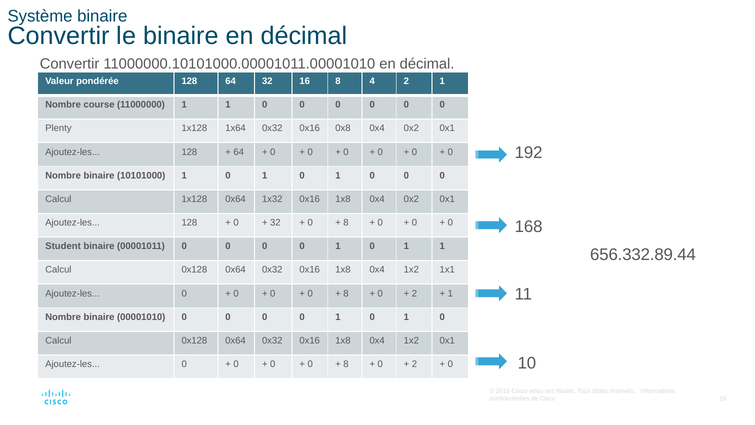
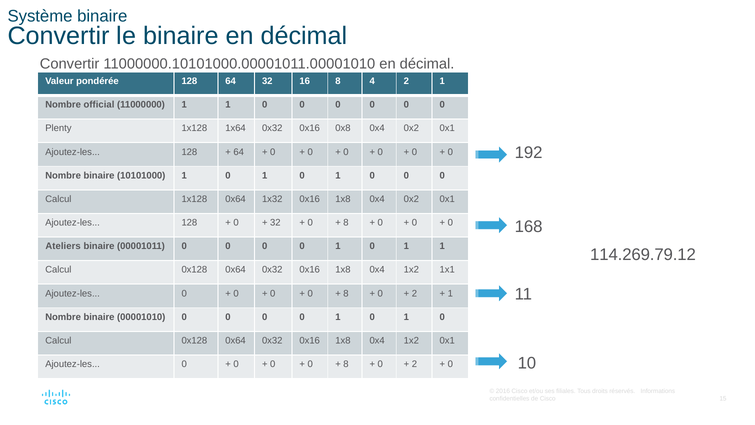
course: course -> official (99, 105)
Student: Student -> Ateliers (63, 246)
656.332.89.44: 656.332.89.44 -> 114.269.79.12 (643, 254)
